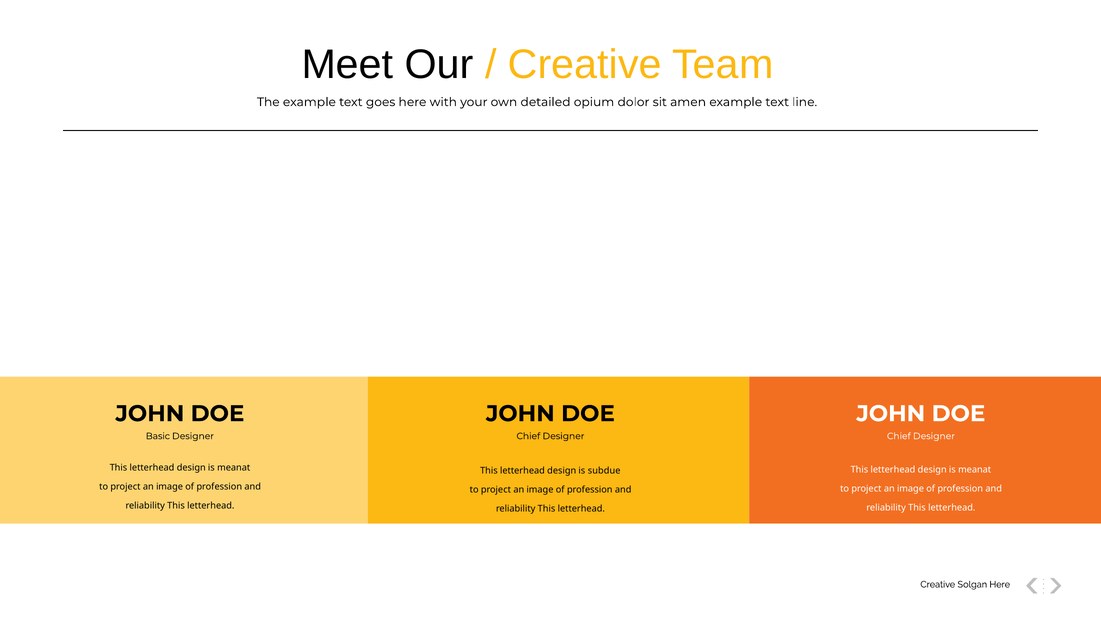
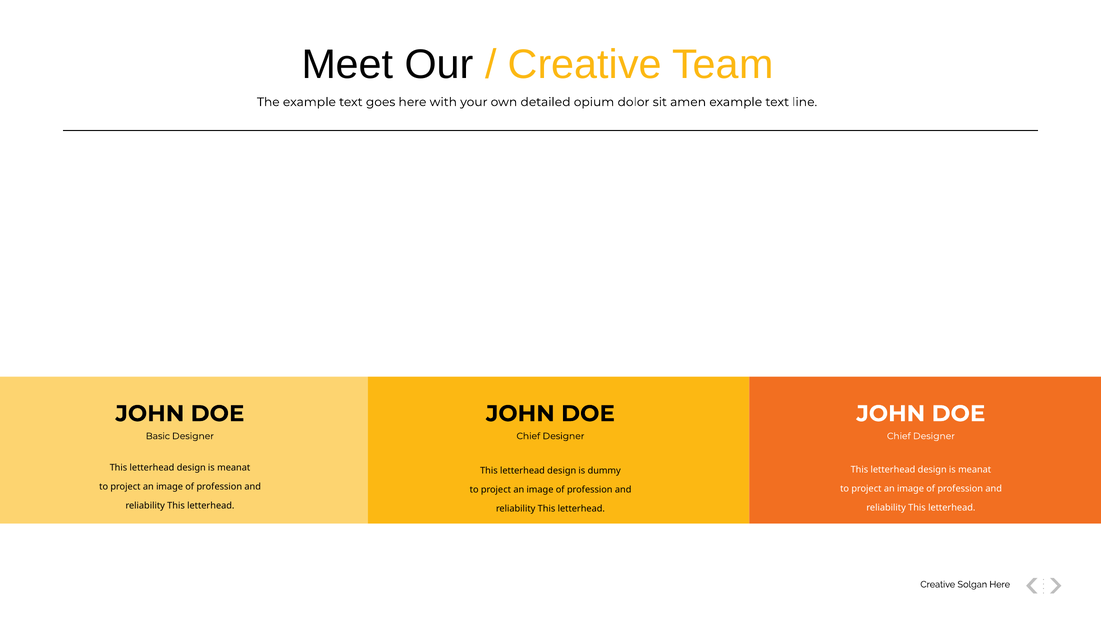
subdue: subdue -> dummy (604, 471)
